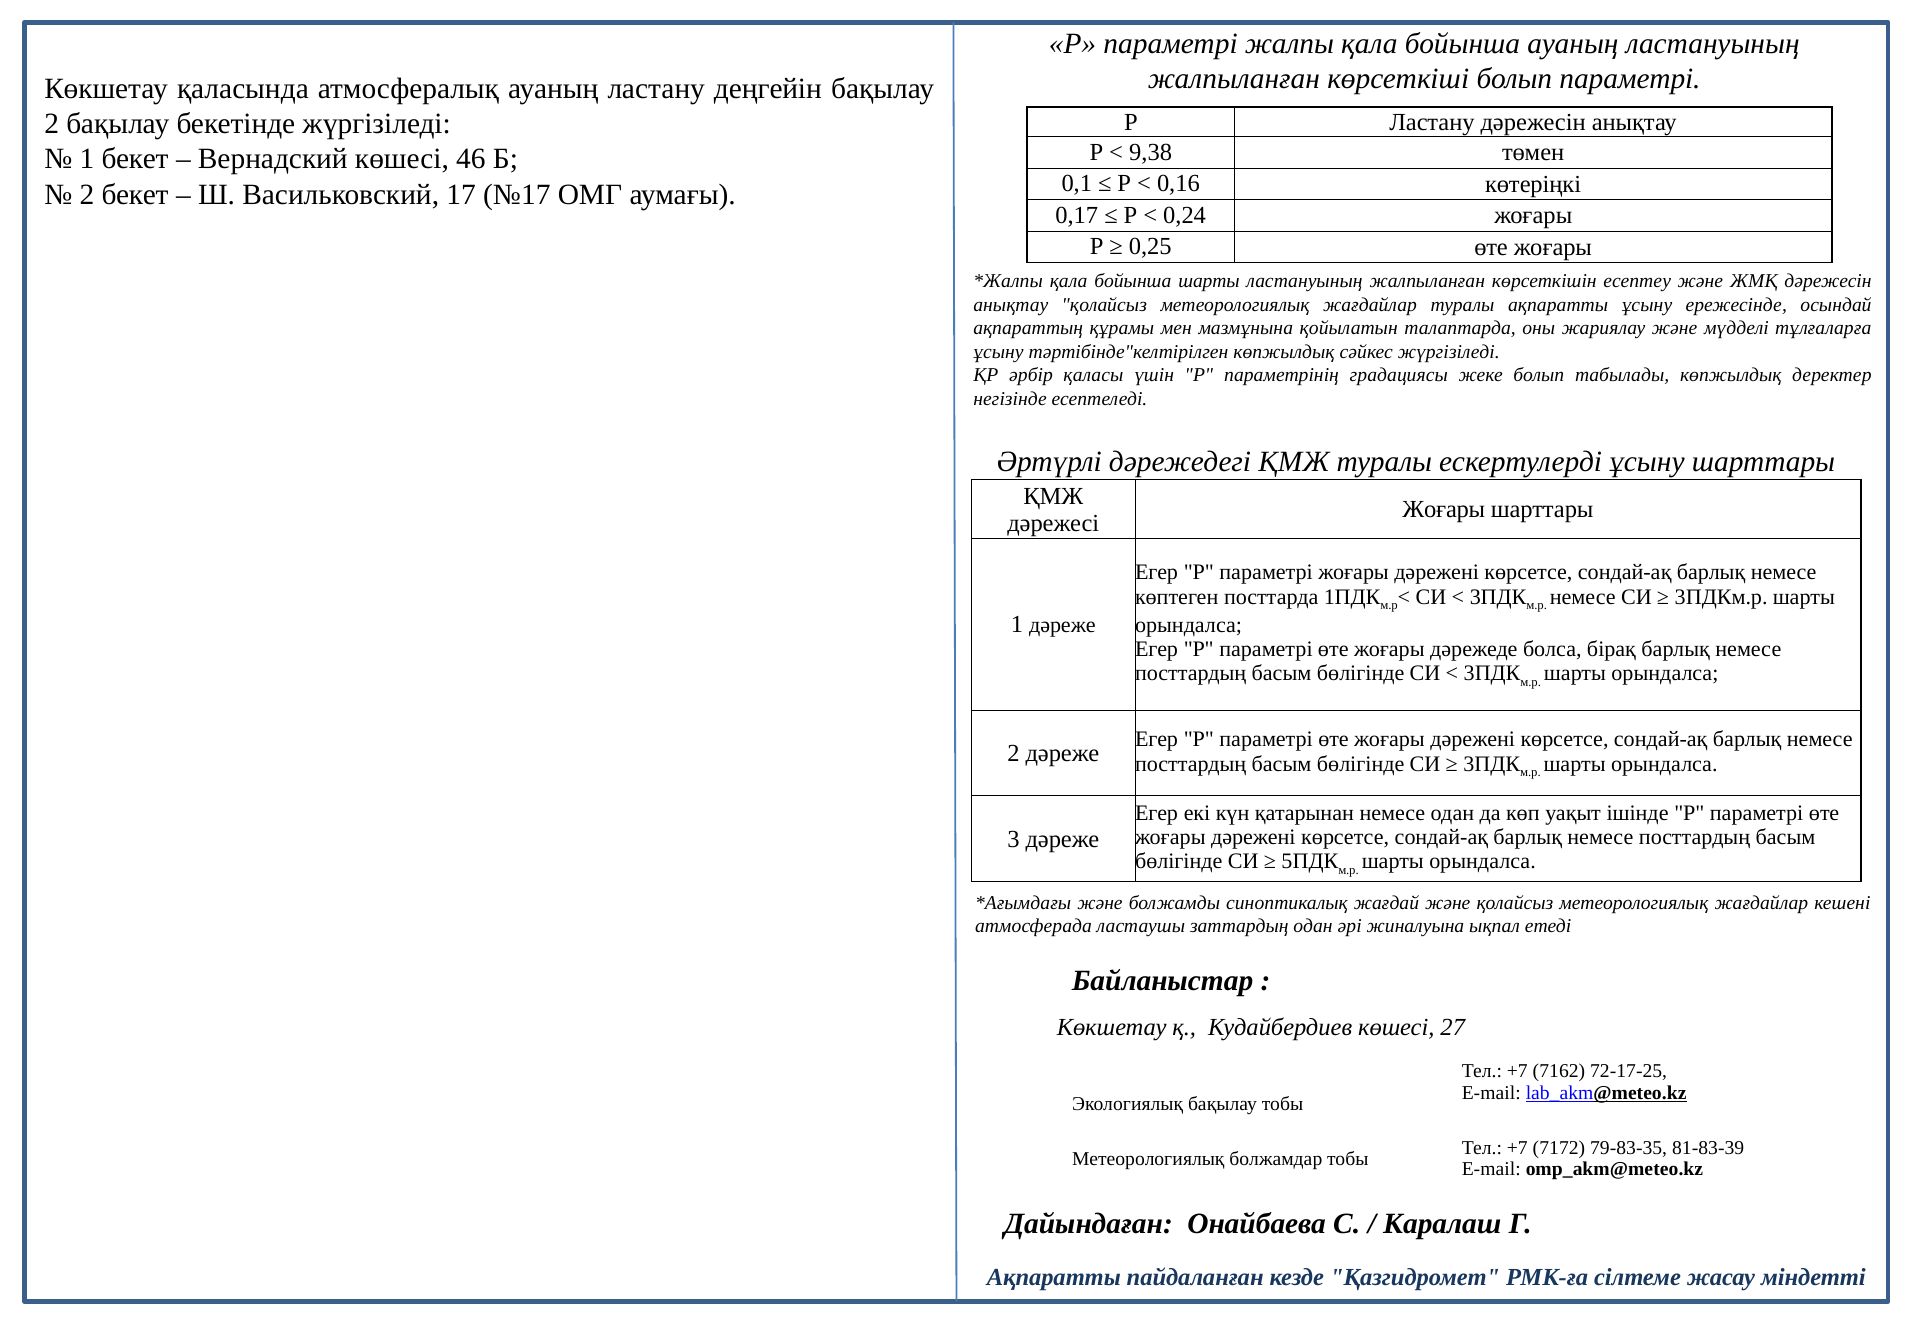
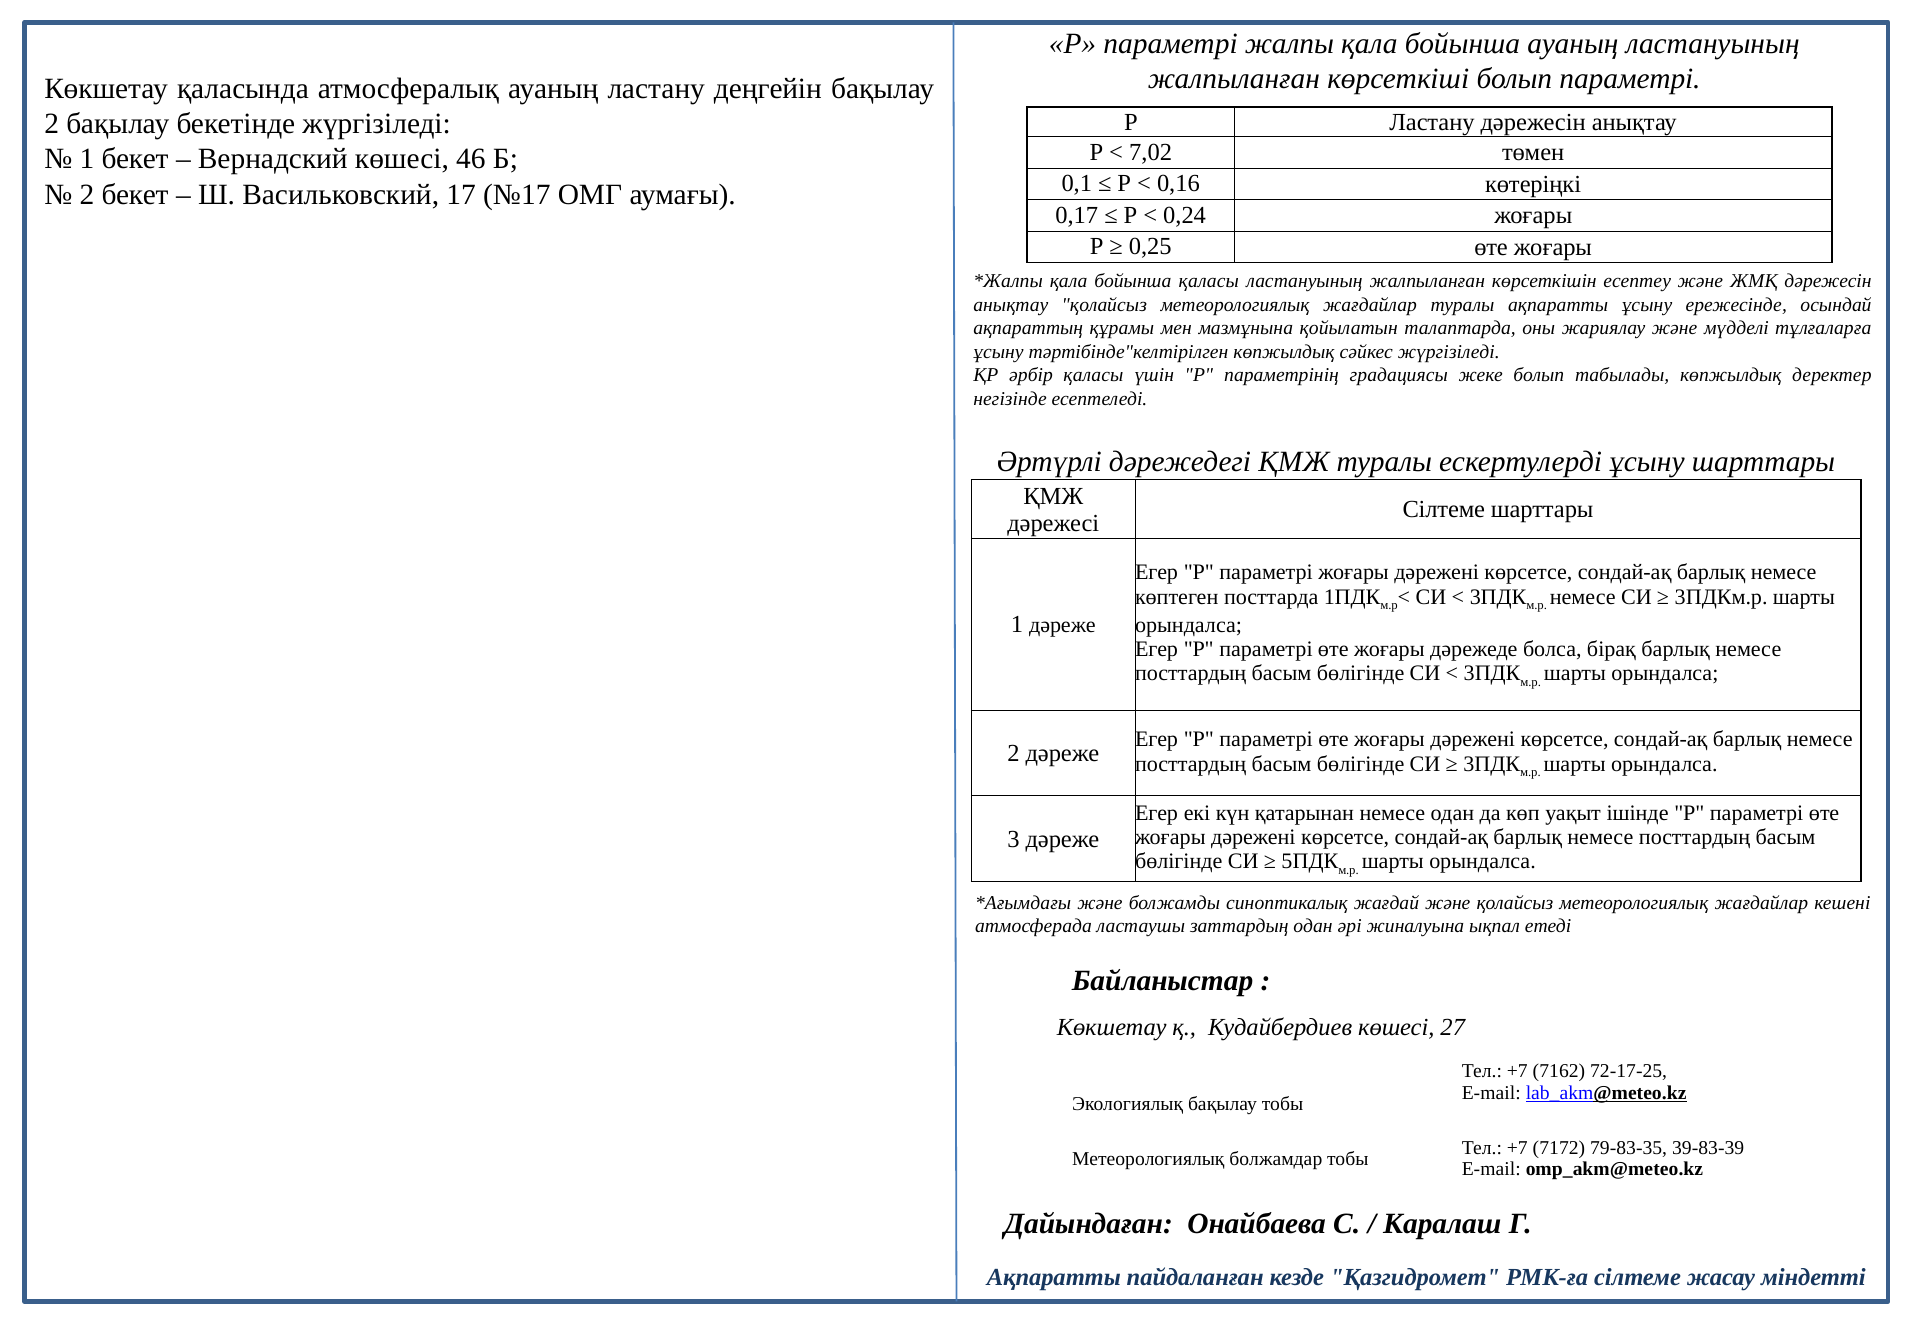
9,38: 9,38 -> 7,02 (1151, 152)
бойынша шарты: шарты -> қаласы (1209, 281)
Жоғары: Жоғары -> Сілтеме (1444, 510)
81-83-39: 81-83-39 -> 39-83-39 (1708, 1148)
